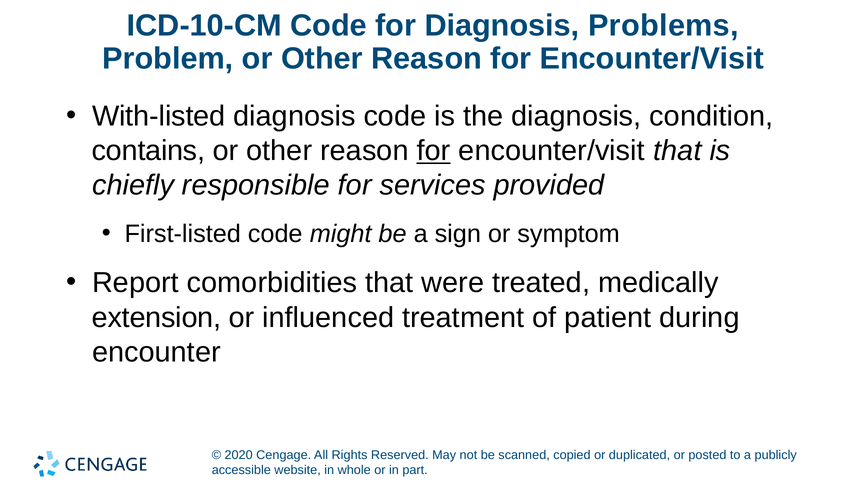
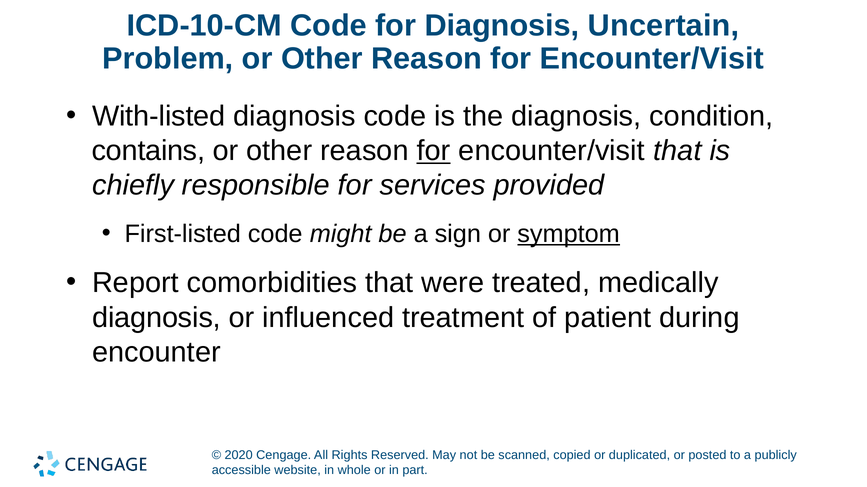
Problems: Problems -> Uncertain (664, 25)
symptom underline: none -> present (569, 234)
extension: extension -> diagnosis (156, 318)
